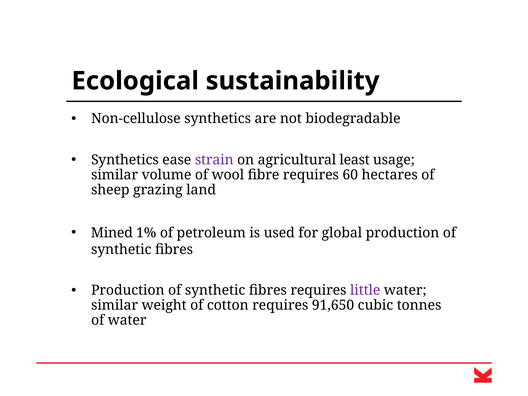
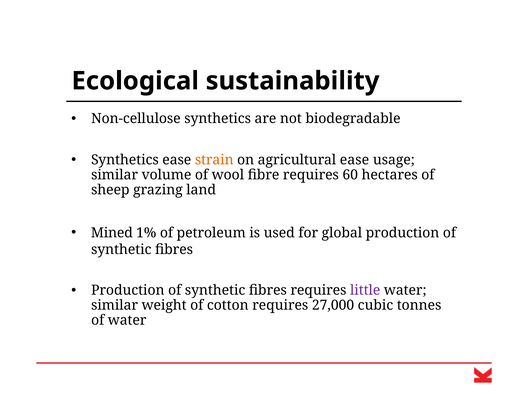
strain colour: purple -> orange (214, 160)
agricultural least: least -> ease (354, 160)
91,650: 91,650 -> 27,000 (333, 305)
